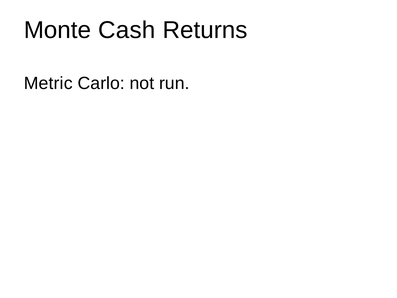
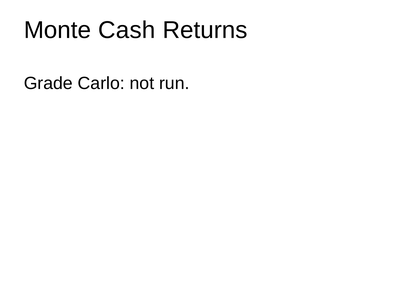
Metric: Metric -> Grade (48, 83)
